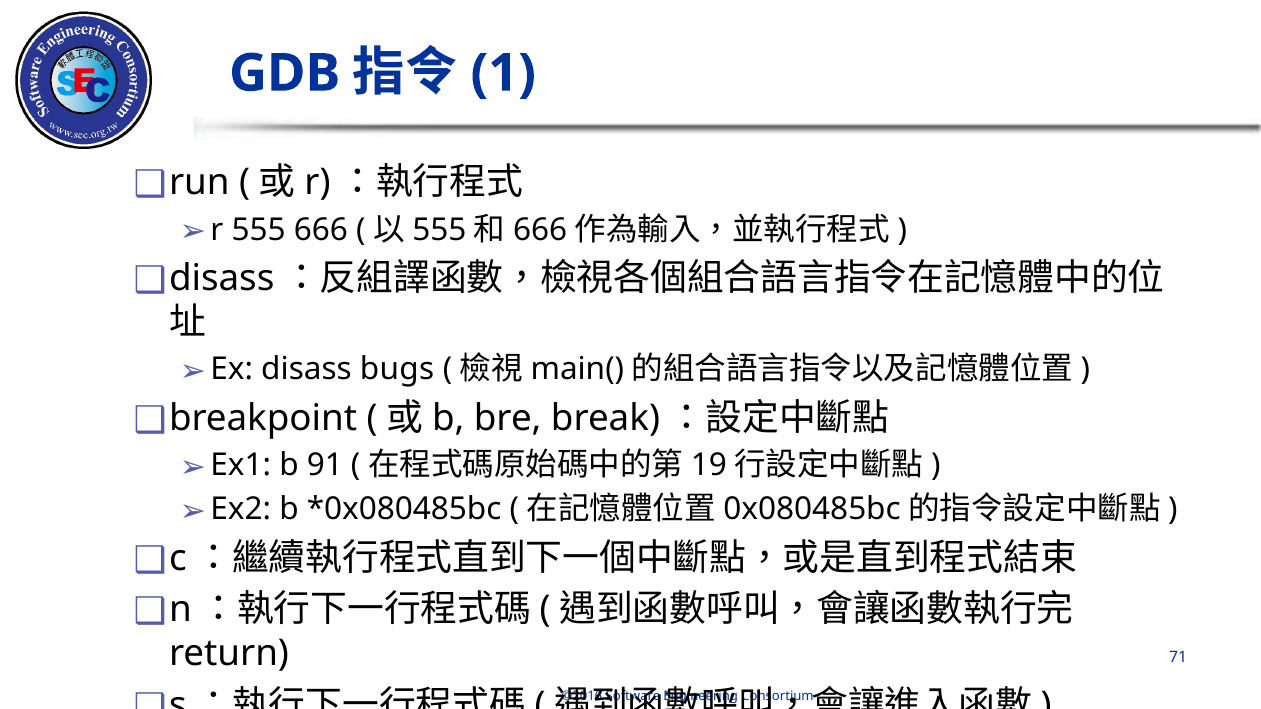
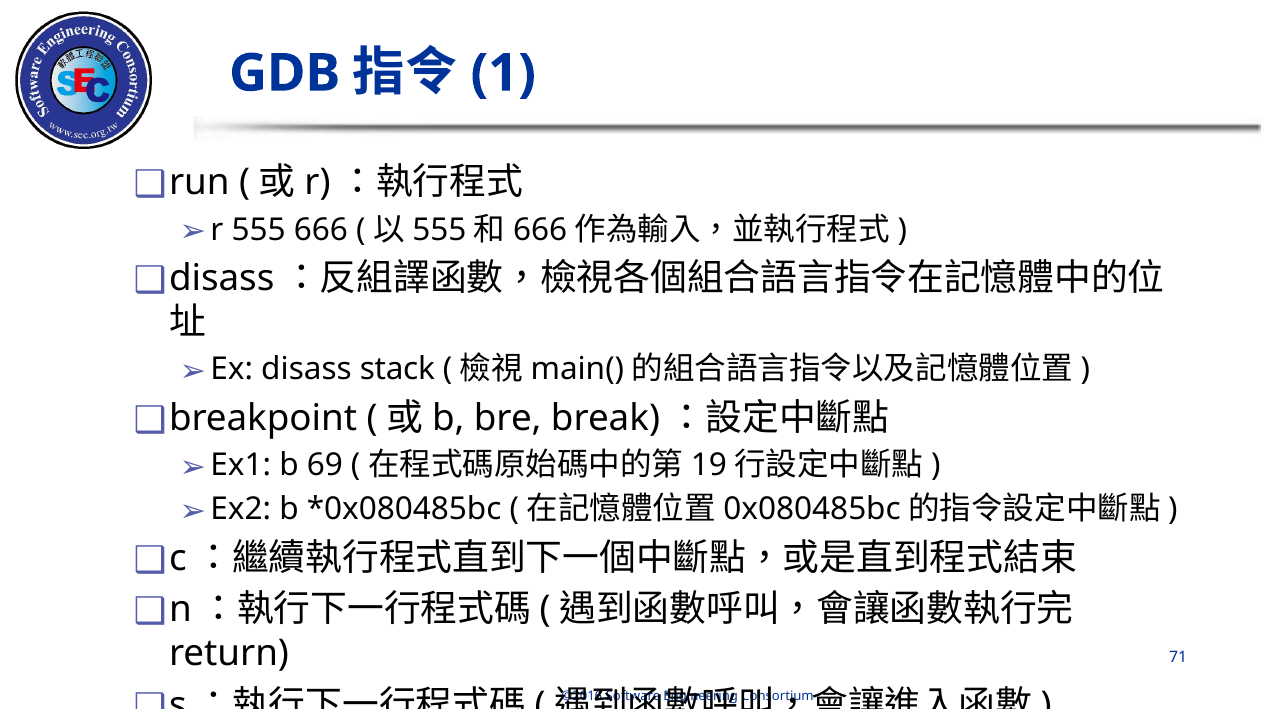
bugs: bugs -> stack (397, 370)
91: 91 -> 69 (325, 465)
